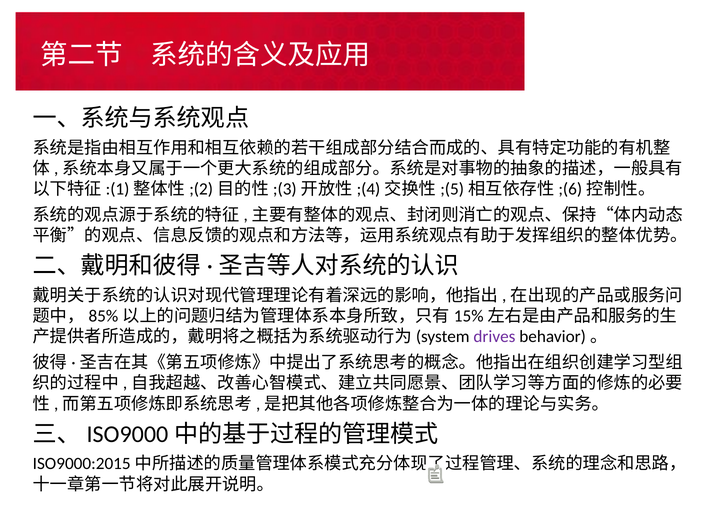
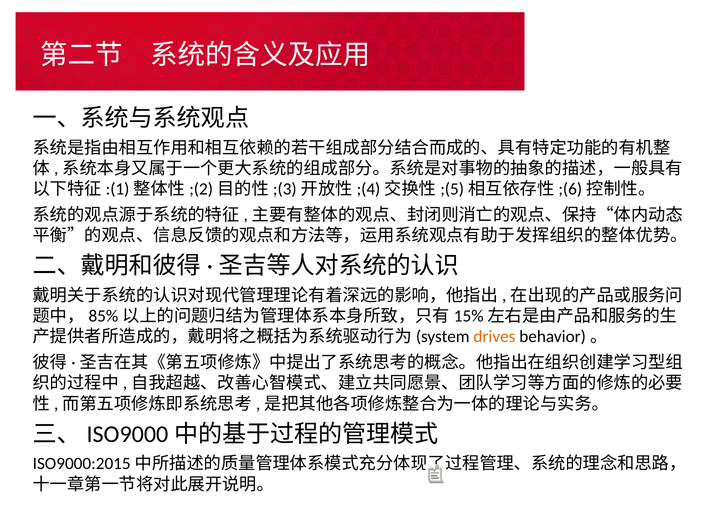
drives colour: purple -> orange (494, 337)
